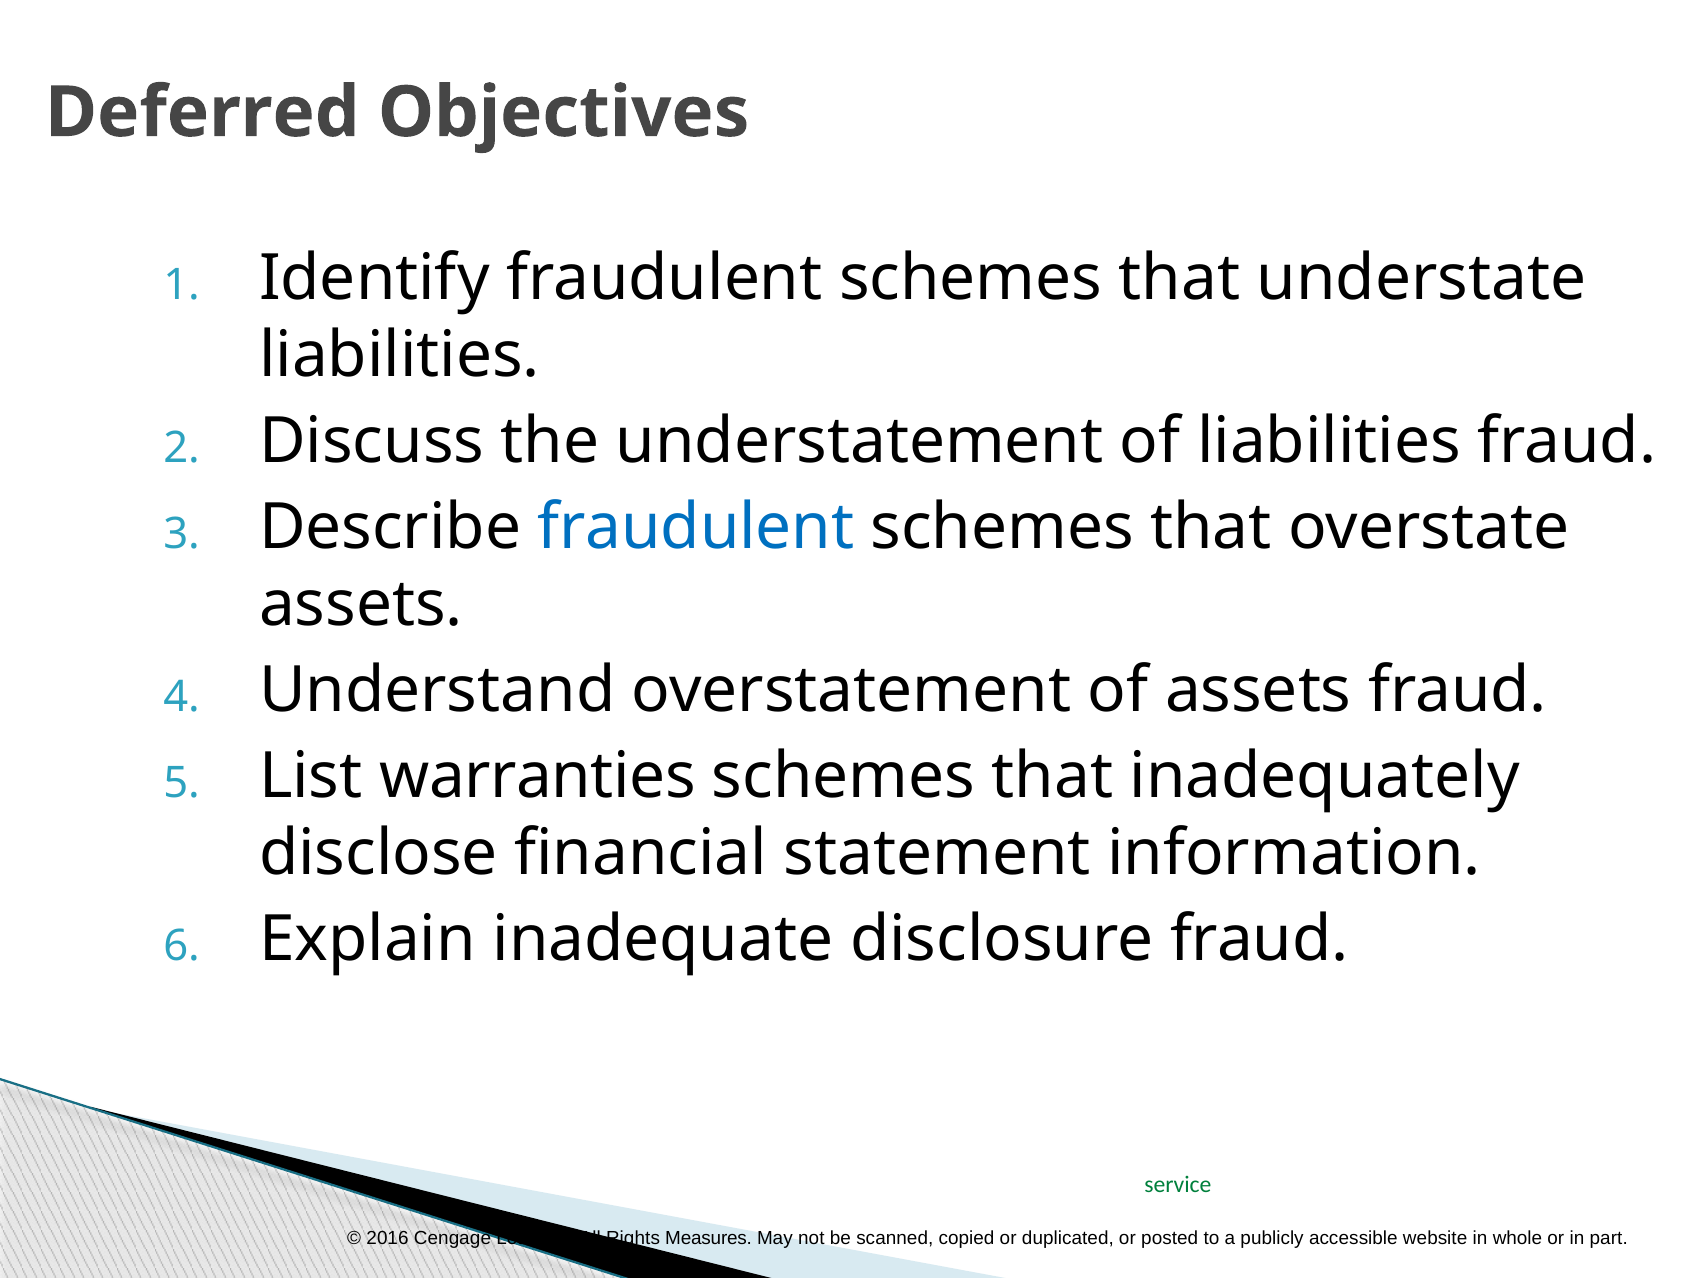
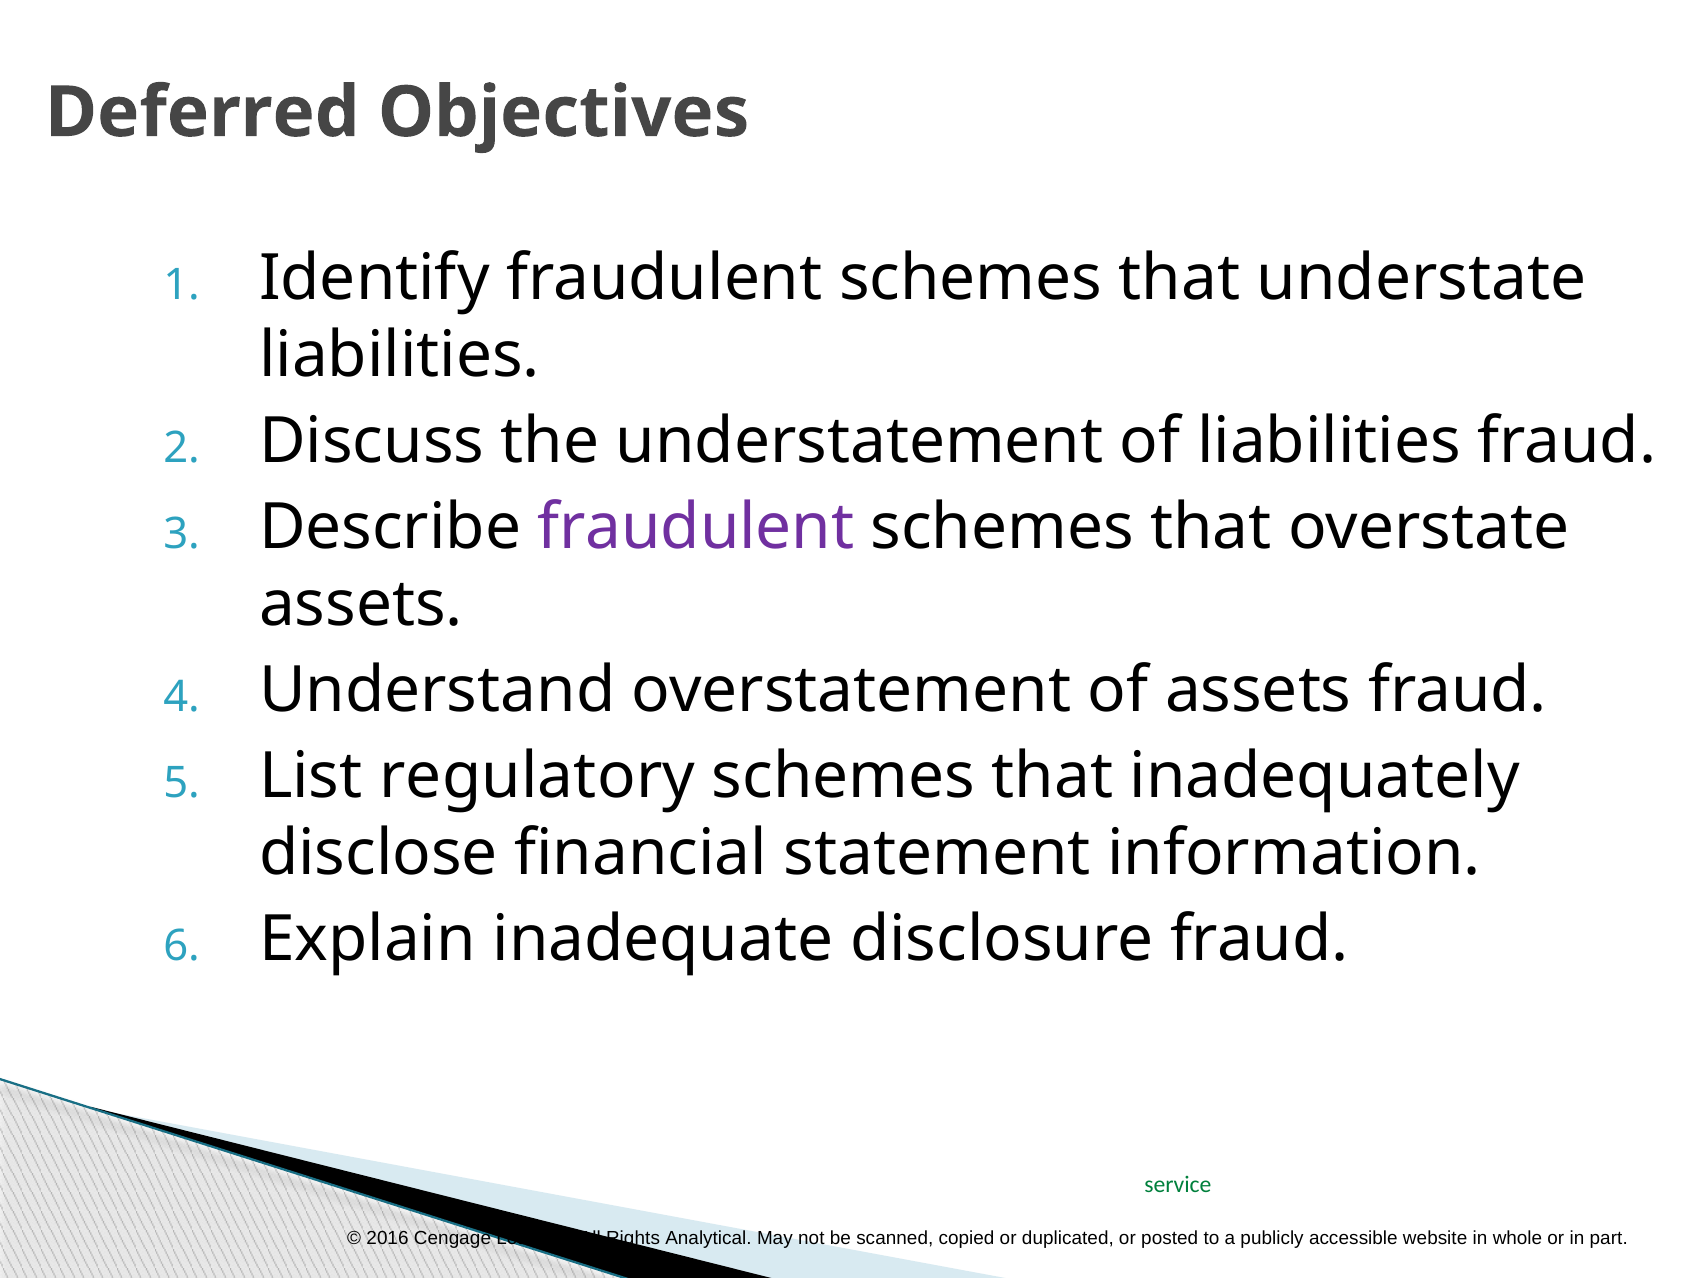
fraudulent colour: blue -> purple (696, 528)
warranties: warranties -> regulatory (537, 777)
Measures: Measures -> Analytical (708, 1238)
